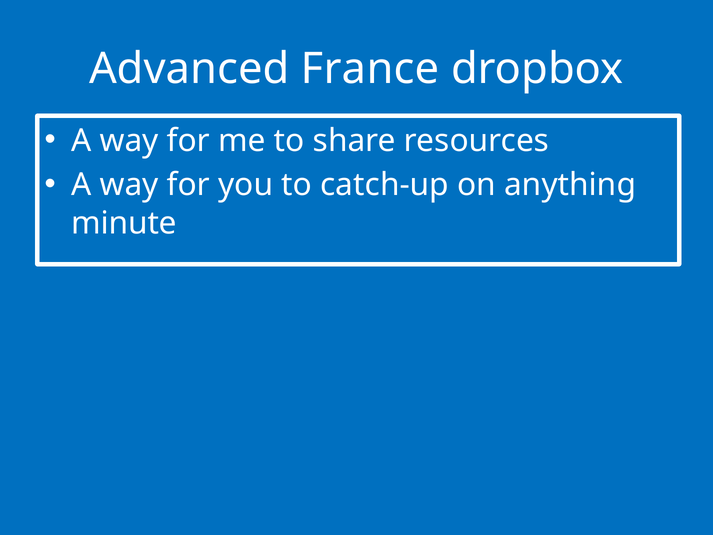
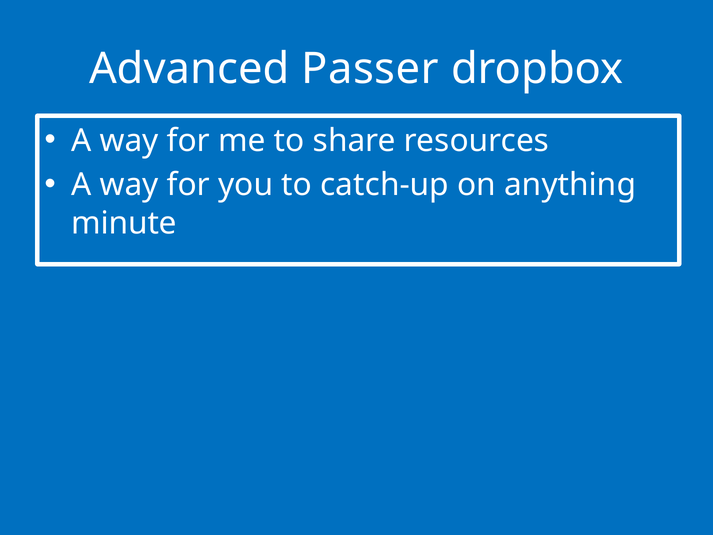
France: France -> Passer (370, 69)
